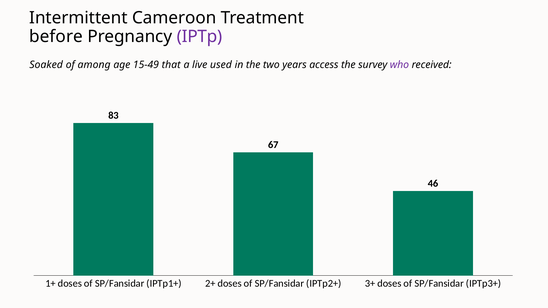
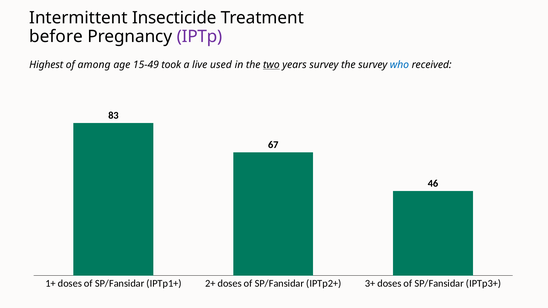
Cameroon: Cameroon -> Insecticide (174, 18)
Soaked: Soaked -> Highest (46, 65)
that: that -> took (171, 65)
two underline: none -> present (271, 65)
years access: access -> survey (324, 65)
who colour: purple -> blue (399, 65)
